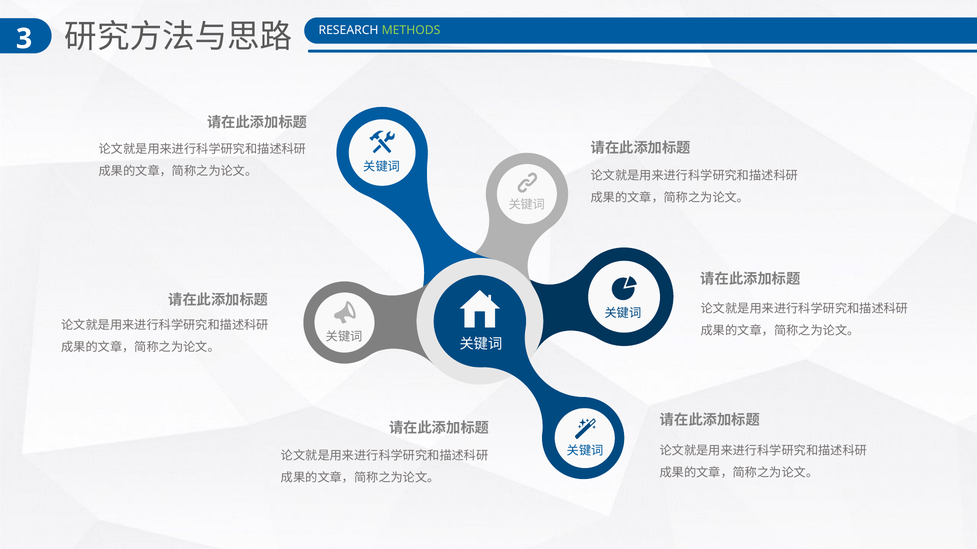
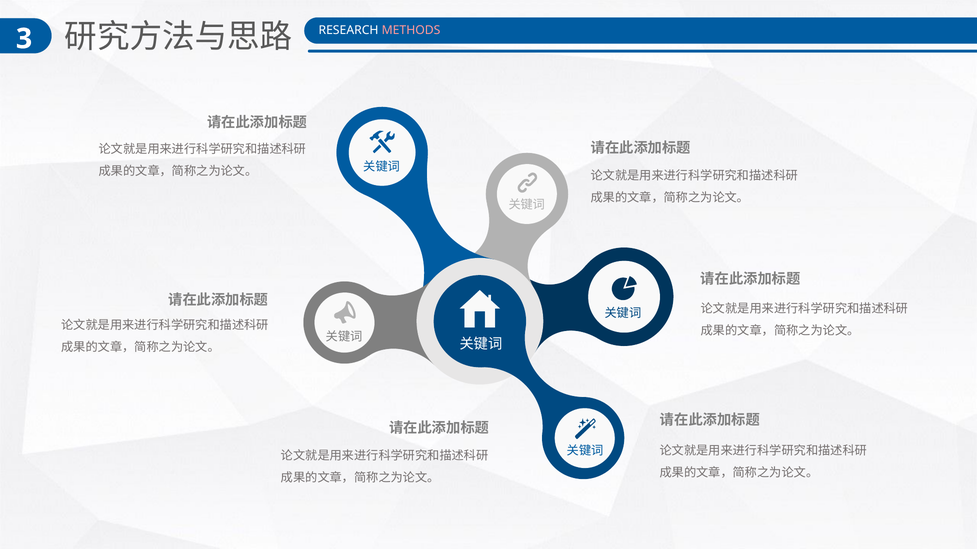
METHODS colour: light green -> pink (411, 30)
